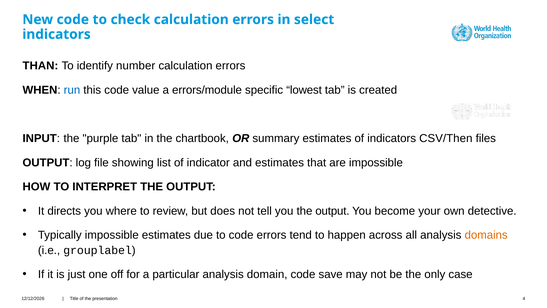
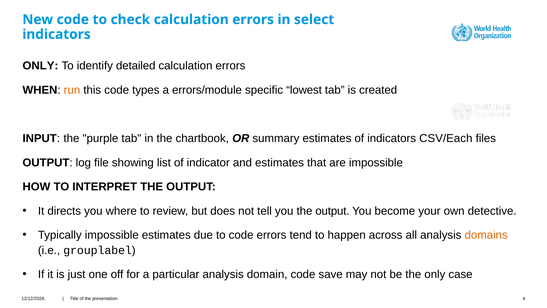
THAN: THAN -> ONLY (40, 66)
number: number -> detailed (136, 66)
run colour: blue -> orange (72, 90)
value: value -> types (146, 90)
CSV/Then: CSV/Then -> CSV/Each (446, 138)
